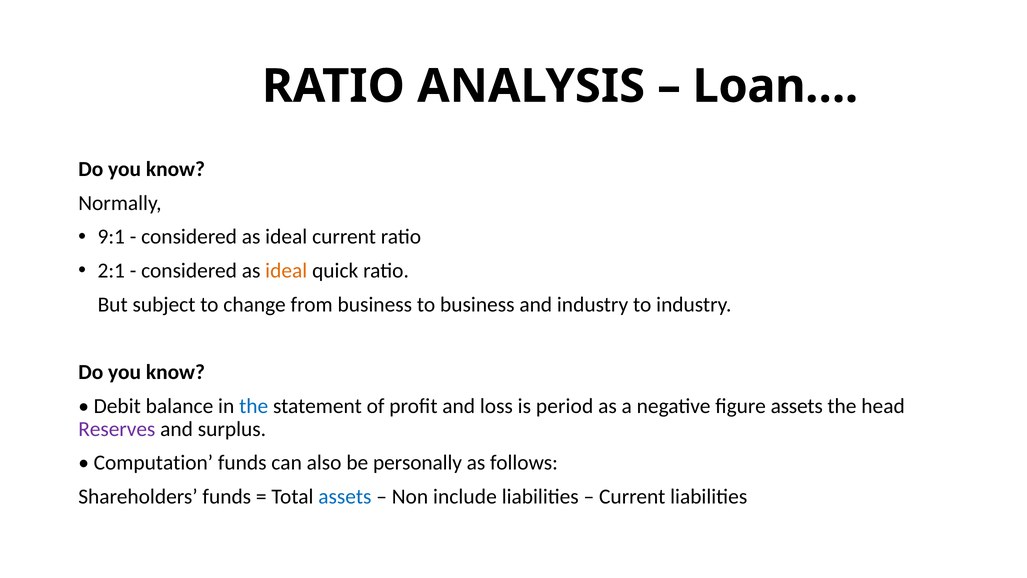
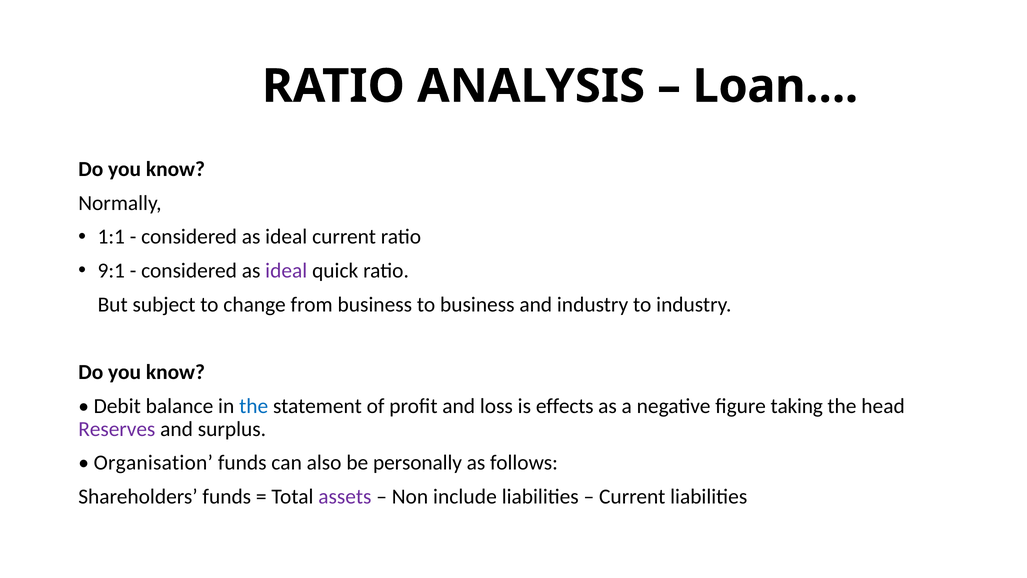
9:1: 9:1 -> 1:1 (111, 237)
2:1: 2:1 -> 9:1 (111, 270)
ideal colour: orange -> purple (286, 270)
period: period -> effects (565, 406)
figure assets: assets -> taking (797, 406)
Computation: Computation -> Organisation (153, 463)
assets colour: blue -> purple (345, 496)
